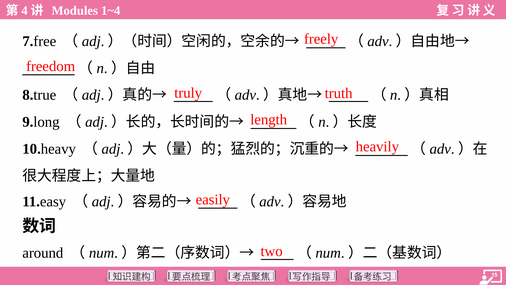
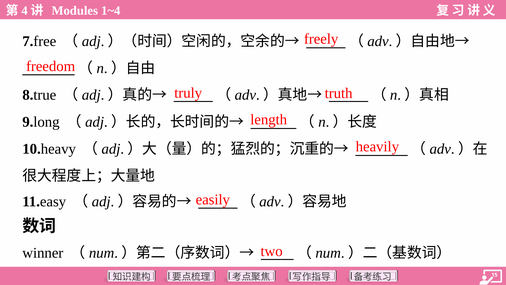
around: around -> winner (43, 253)
